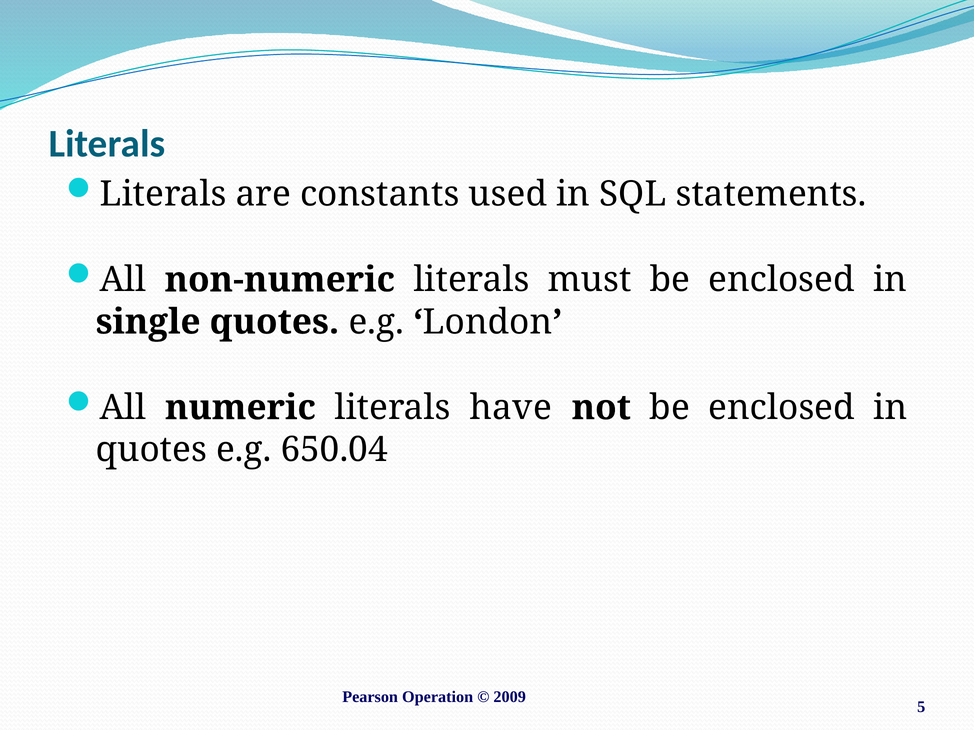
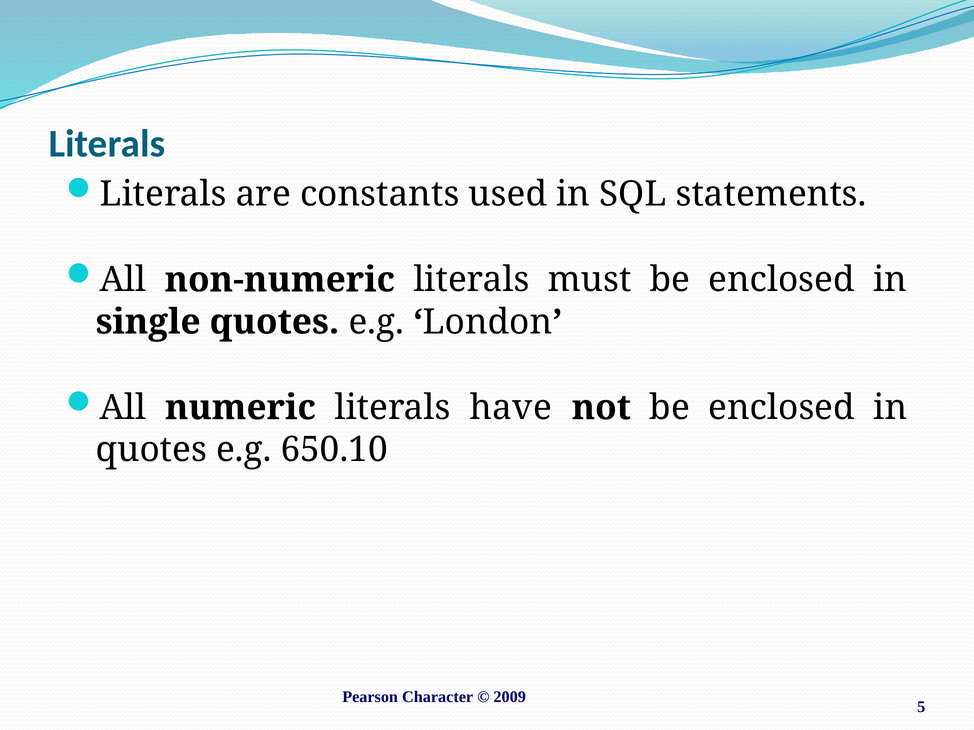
650.04: 650.04 -> 650.10 (334, 450)
Operation: Operation -> Character (438, 697)
